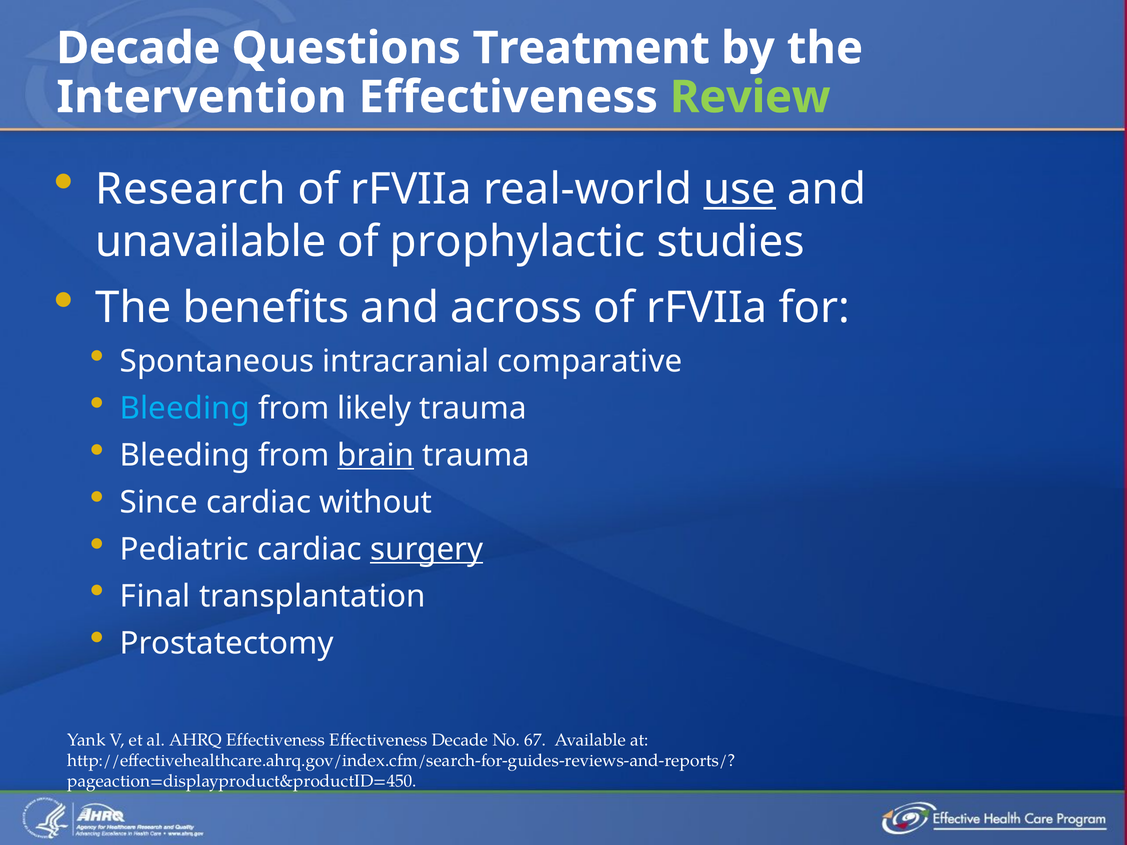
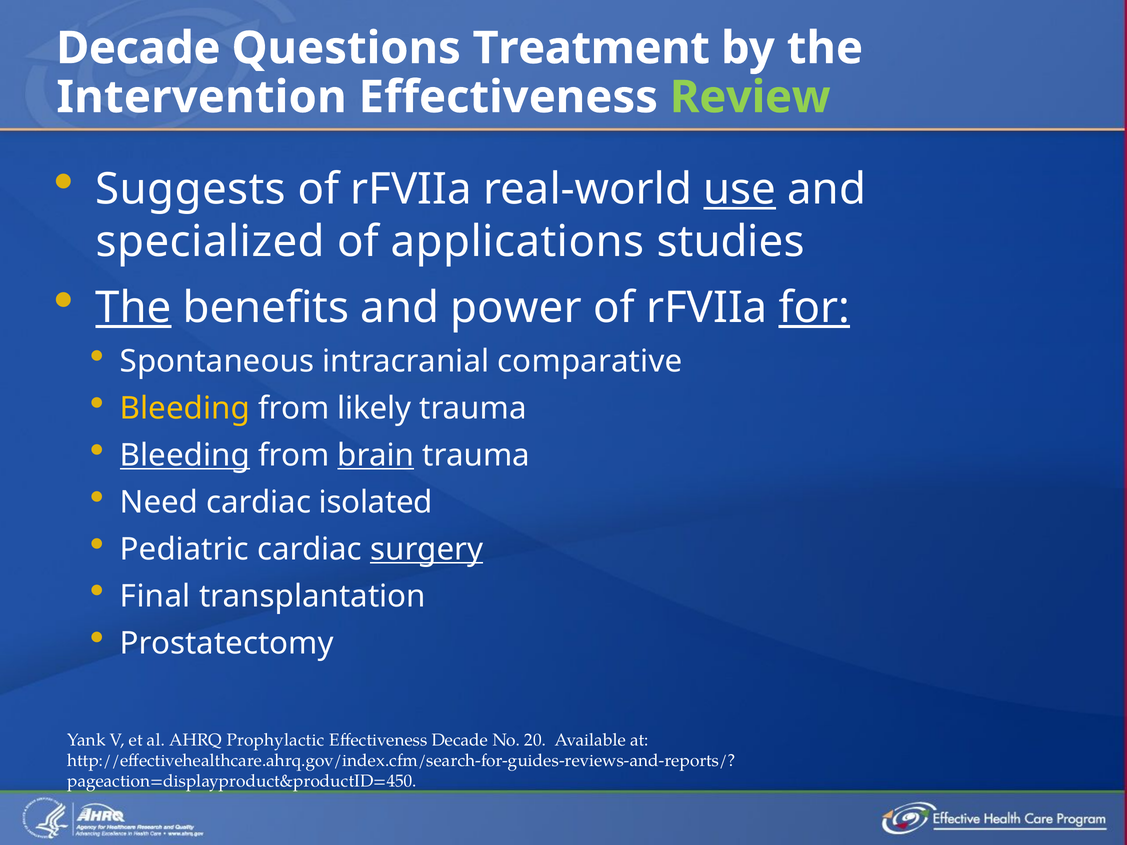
Research: Research -> Suggests (191, 189)
unavailable: unavailable -> specialized (210, 242)
prophylactic: prophylactic -> applications (518, 242)
The underline: none -> present (134, 308)
across: across -> power (516, 308)
for underline: none -> present (814, 308)
Bleeding colour: light blue -> yellow (185, 408)
Bleeding underline: none -> present (185, 455)
Since: Since -> Need (159, 502)
without: without -> isolated (376, 502)
AHRQ Effectiveness: Effectiveness -> Prophylactic (276, 740)
67: 67 -> 20 (535, 740)
